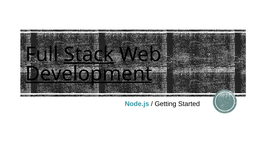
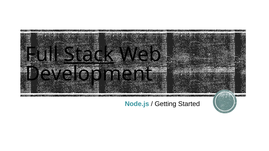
Development underline: present -> none (89, 74)
